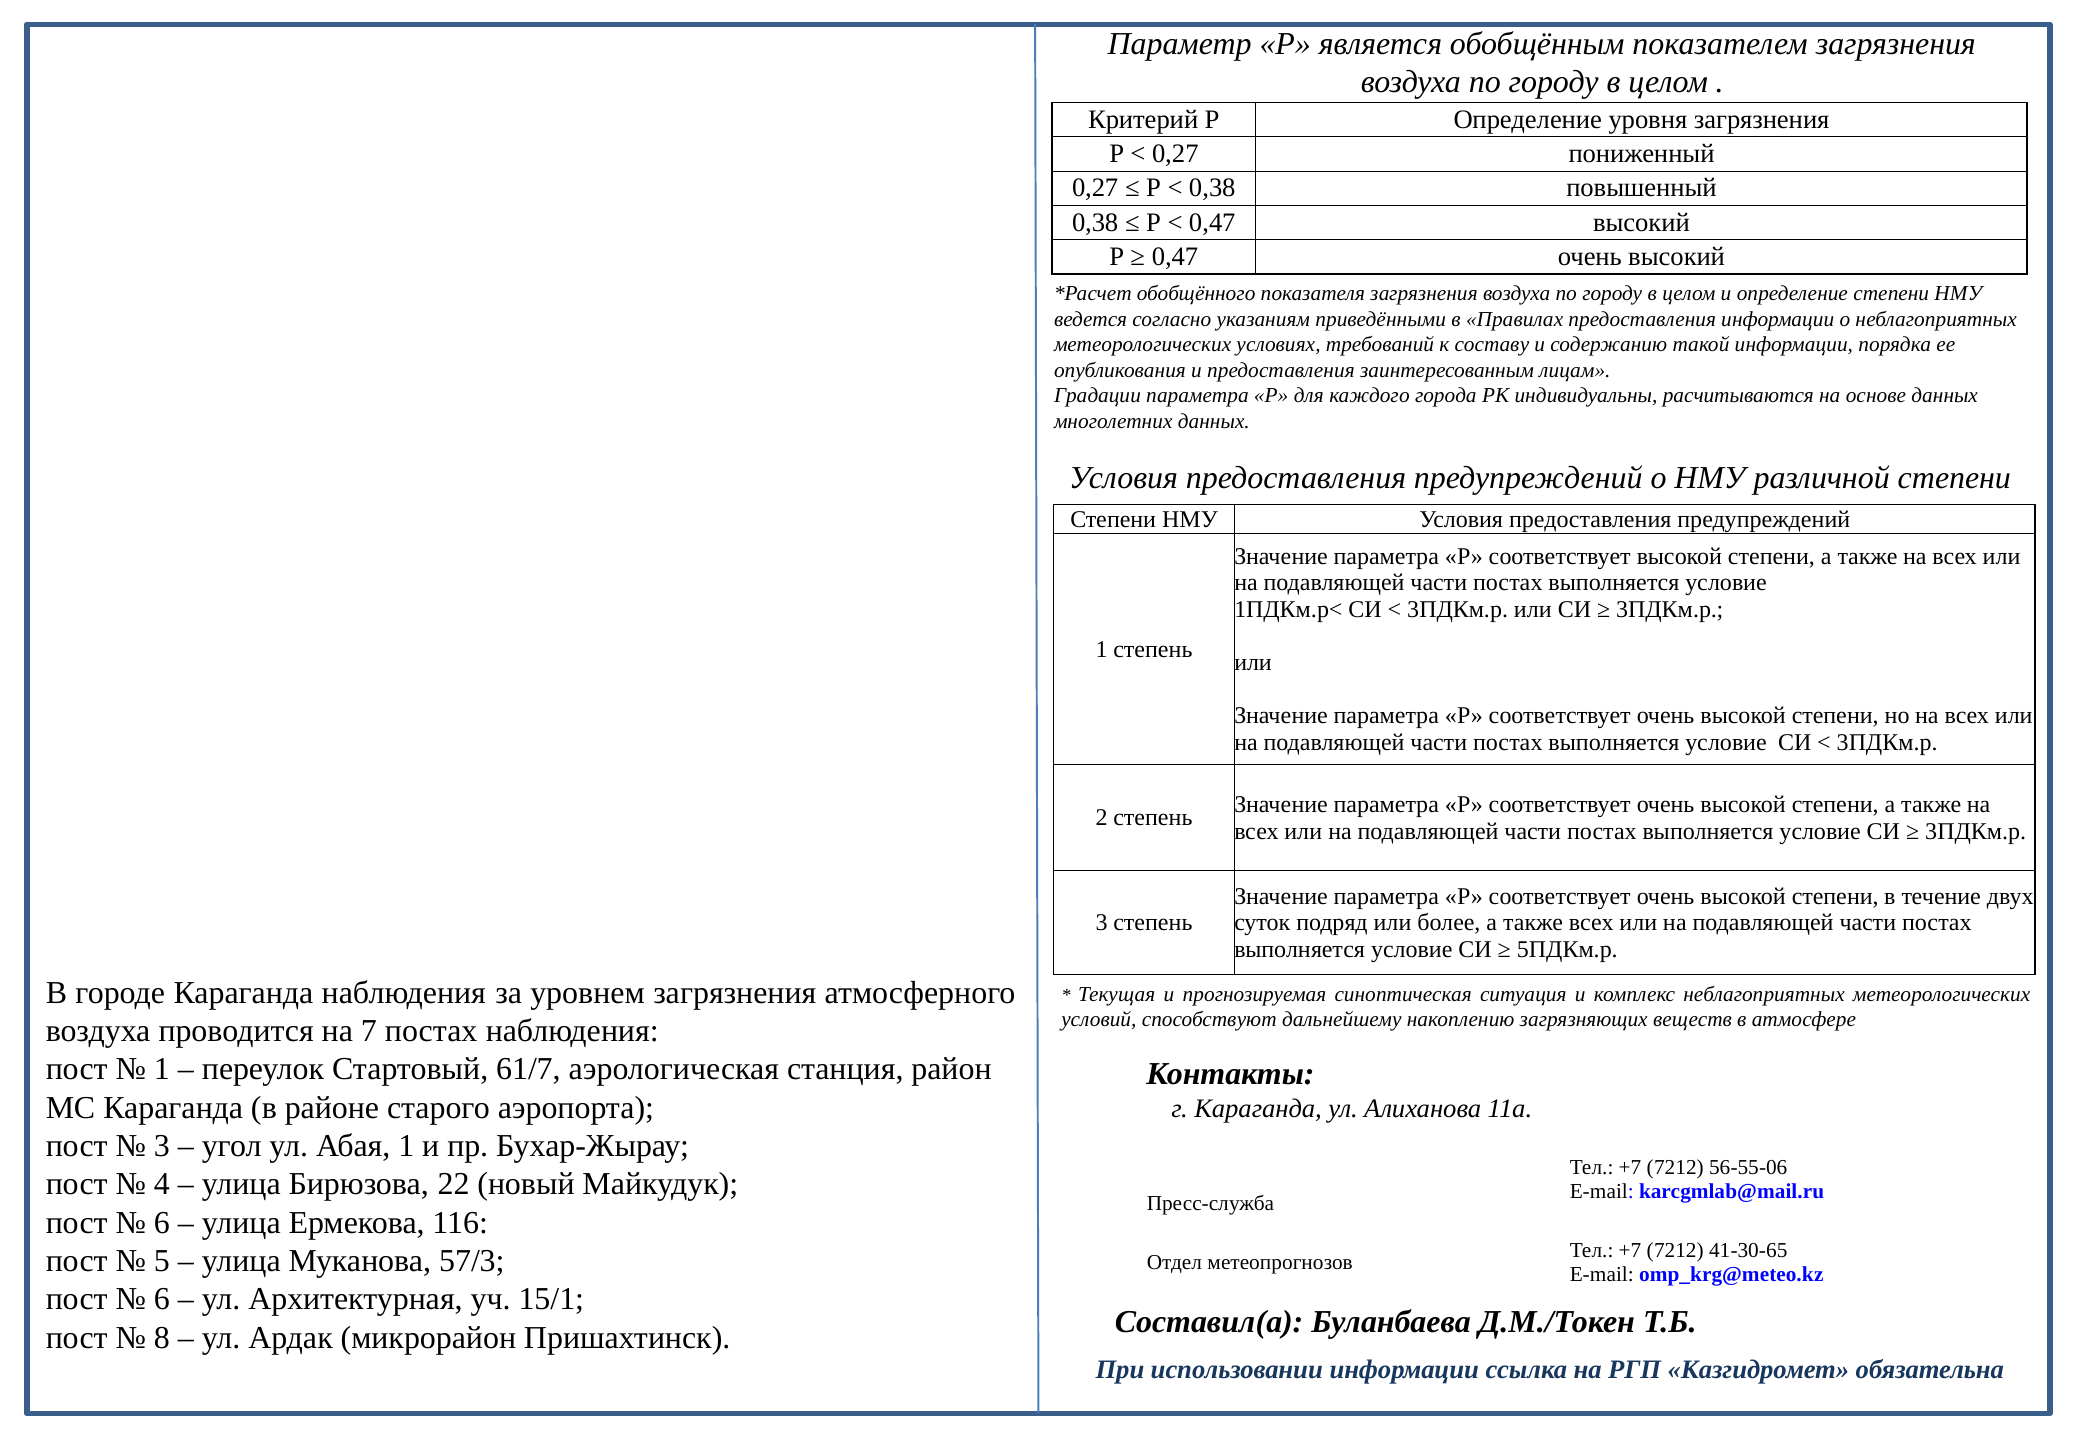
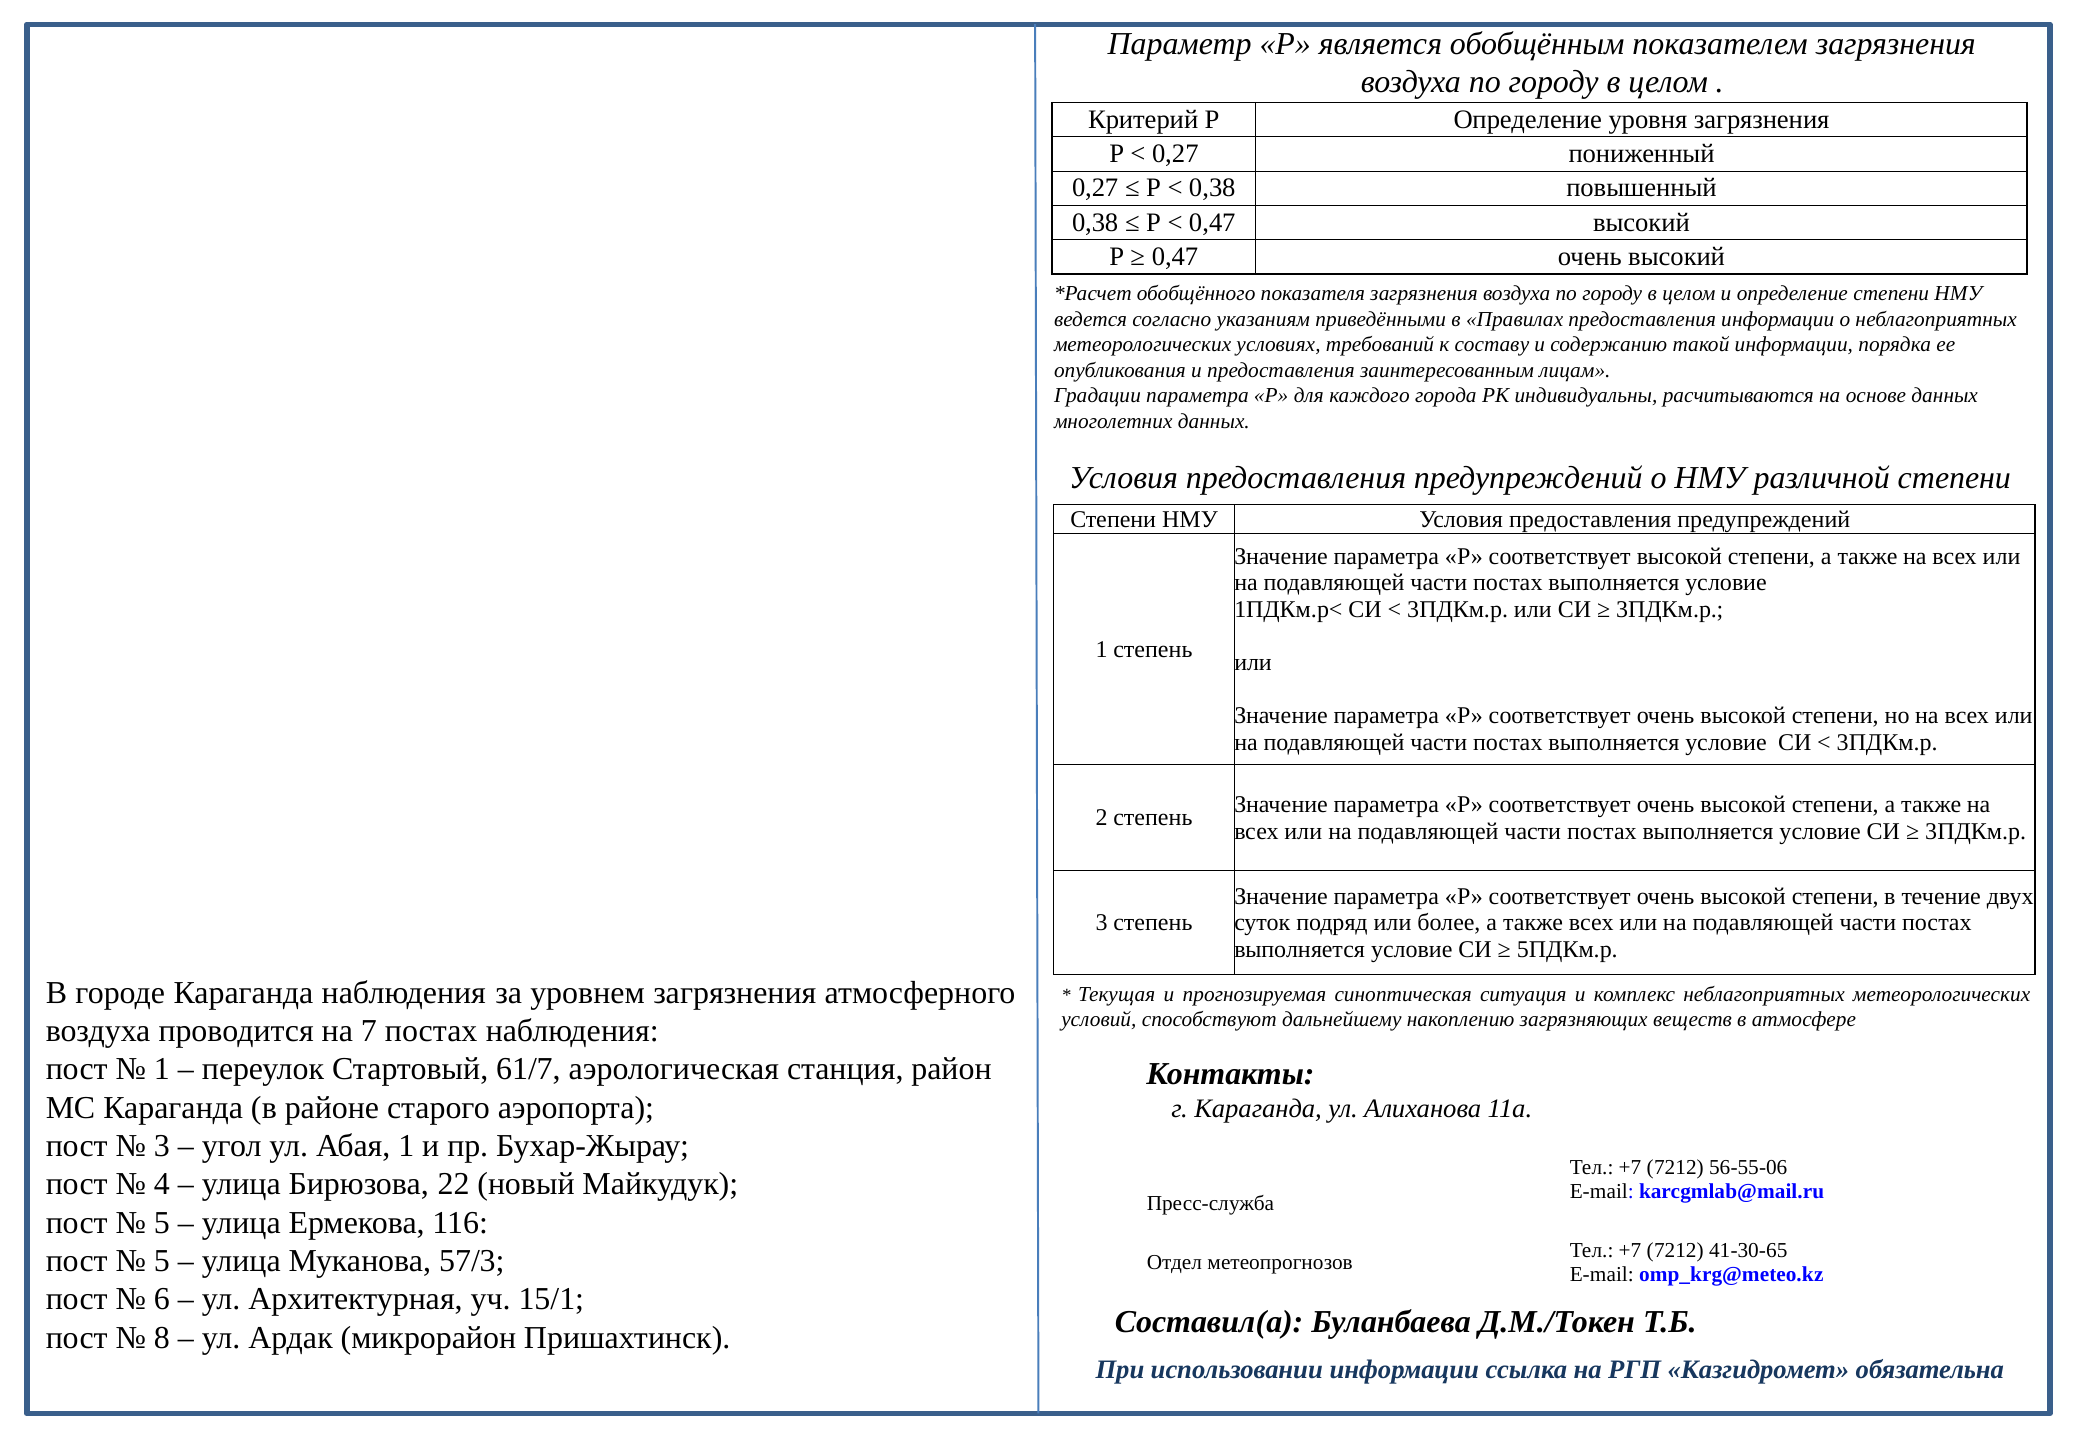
6: 6 -> 5 (162, 1223)
